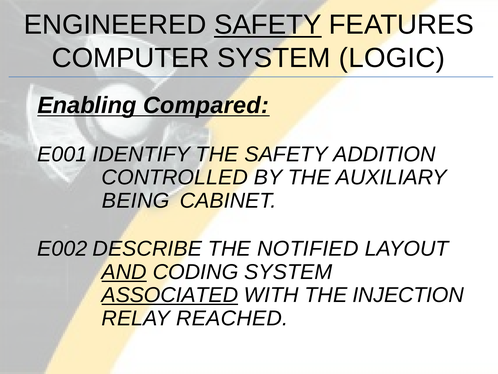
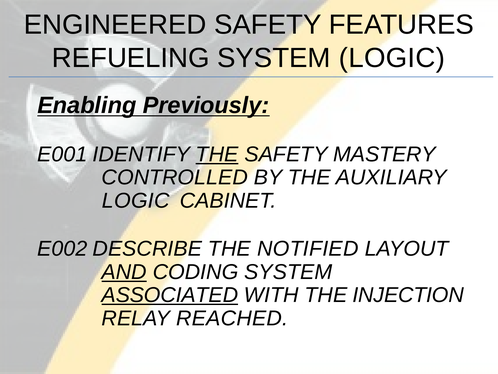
SAFETY underline: present -> none (268, 25)
COMPUTER: COMPUTER -> REFUELING (131, 58)
Compared: Compared -> Previously (206, 105)
THE underline: none -> present (217, 154)
ADDITION: ADDITION -> MASTERY (384, 154)
BEING: BEING -> LOGIC (136, 201)
